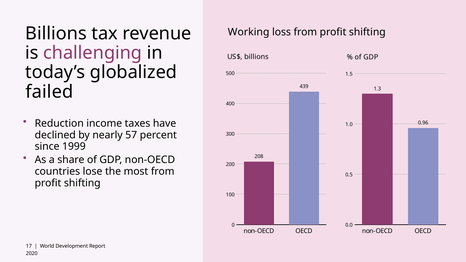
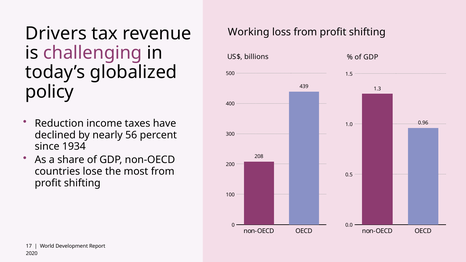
Billions: Billions -> Drivers (56, 34)
failed: failed -> policy (50, 92)
57: 57 -> 56 (131, 135)
1999: 1999 -> 1934 (74, 147)
